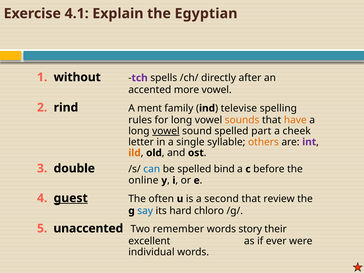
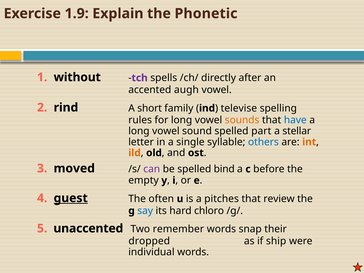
4.1: 4.1 -> 1.9 (77, 14)
Egyptian: Egyptian -> Phonetic (206, 14)
more: more -> augh (186, 90)
ment: ment -> short (150, 108)
have colour: orange -> blue (295, 120)
vowel underline: present -> none (166, 131)
cheek: cheek -> stellar (297, 131)
others colour: orange -> blue (263, 142)
int colour: purple -> orange (309, 142)
double: double -> moved (74, 168)
can colour: blue -> purple (152, 169)
online: online -> empty (143, 180)
second: second -> pitches (222, 199)
story: story -> snap (250, 229)
excellent: excellent -> dropped (149, 241)
ever: ever -> ship (276, 241)
